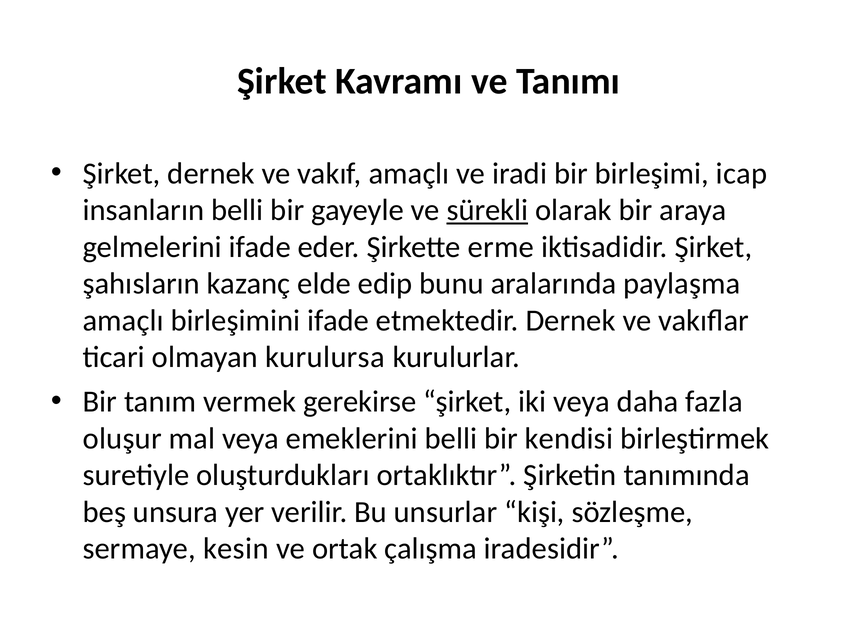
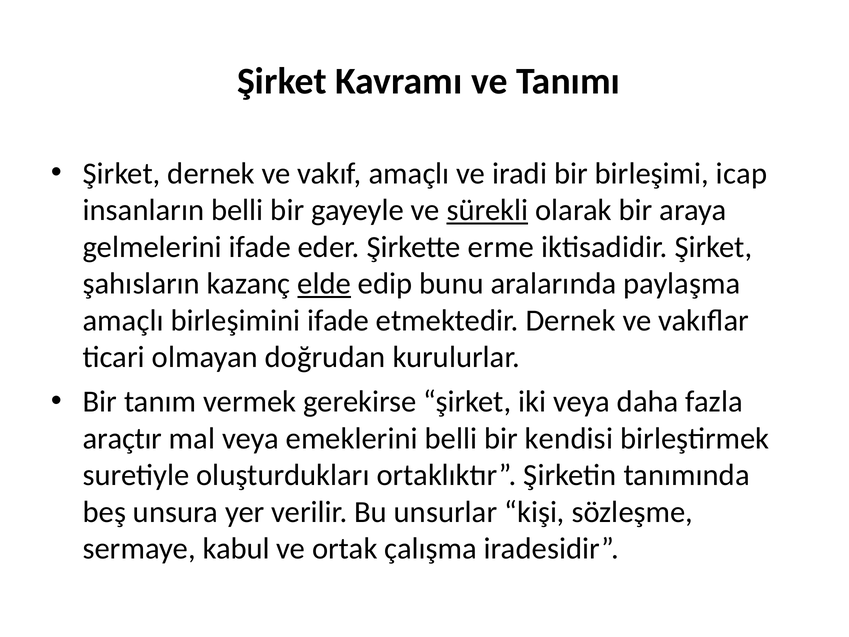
elde underline: none -> present (324, 284)
kurulursa: kurulursa -> doğrudan (325, 357)
oluşur: oluşur -> araçtır (122, 438)
kesin: kesin -> kabul (236, 549)
